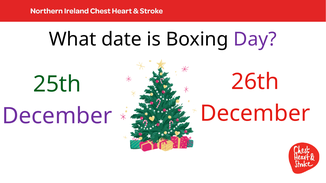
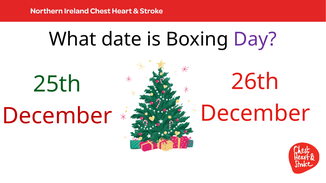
December colour: purple -> red (57, 116)
